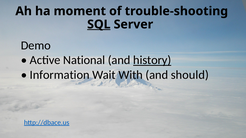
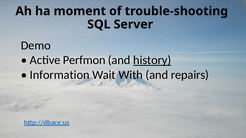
SQL underline: present -> none (99, 24)
National: National -> Perfmon (84, 60)
should: should -> repairs (190, 75)
